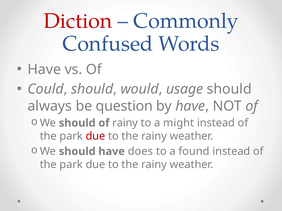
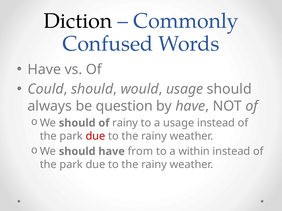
Diction colour: red -> black (78, 21)
a might: might -> usage (179, 123)
does: does -> from (140, 152)
found: found -> within (194, 152)
